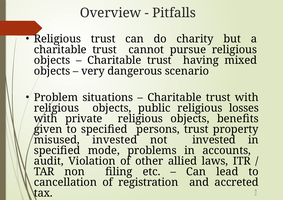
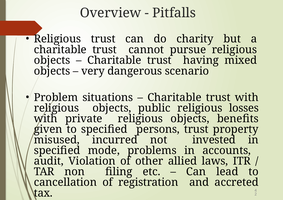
misused invested: invested -> incurred (115, 140)
